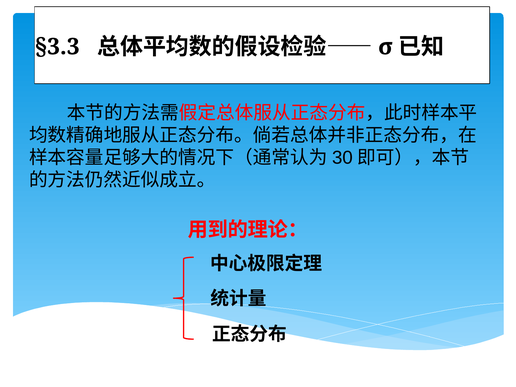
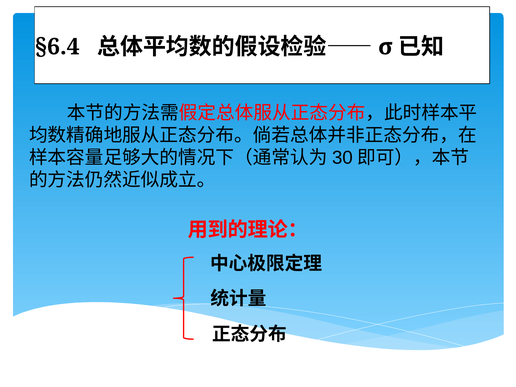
§3.3: §3.3 -> §6.4 (57, 47)
